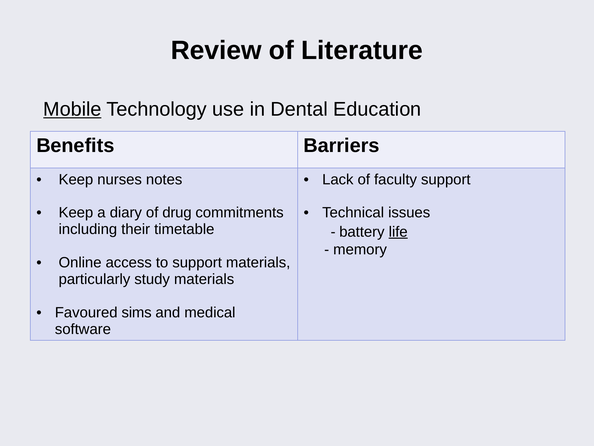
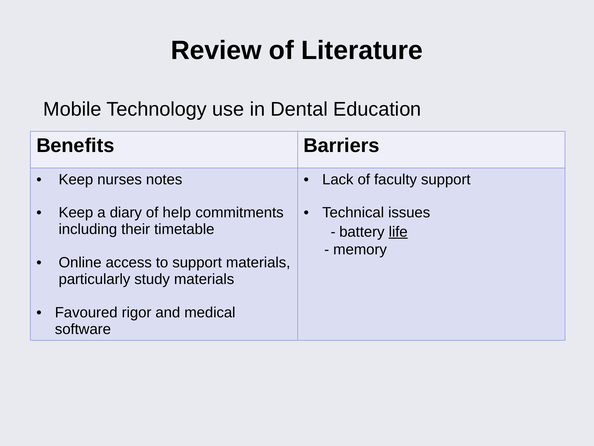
Mobile underline: present -> none (72, 109)
drug: drug -> help (177, 213)
sims: sims -> rigor (137, 312)
